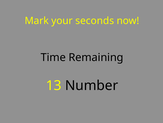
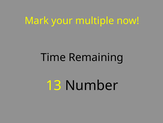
seconds: seconds -> multiple (95, 21)
